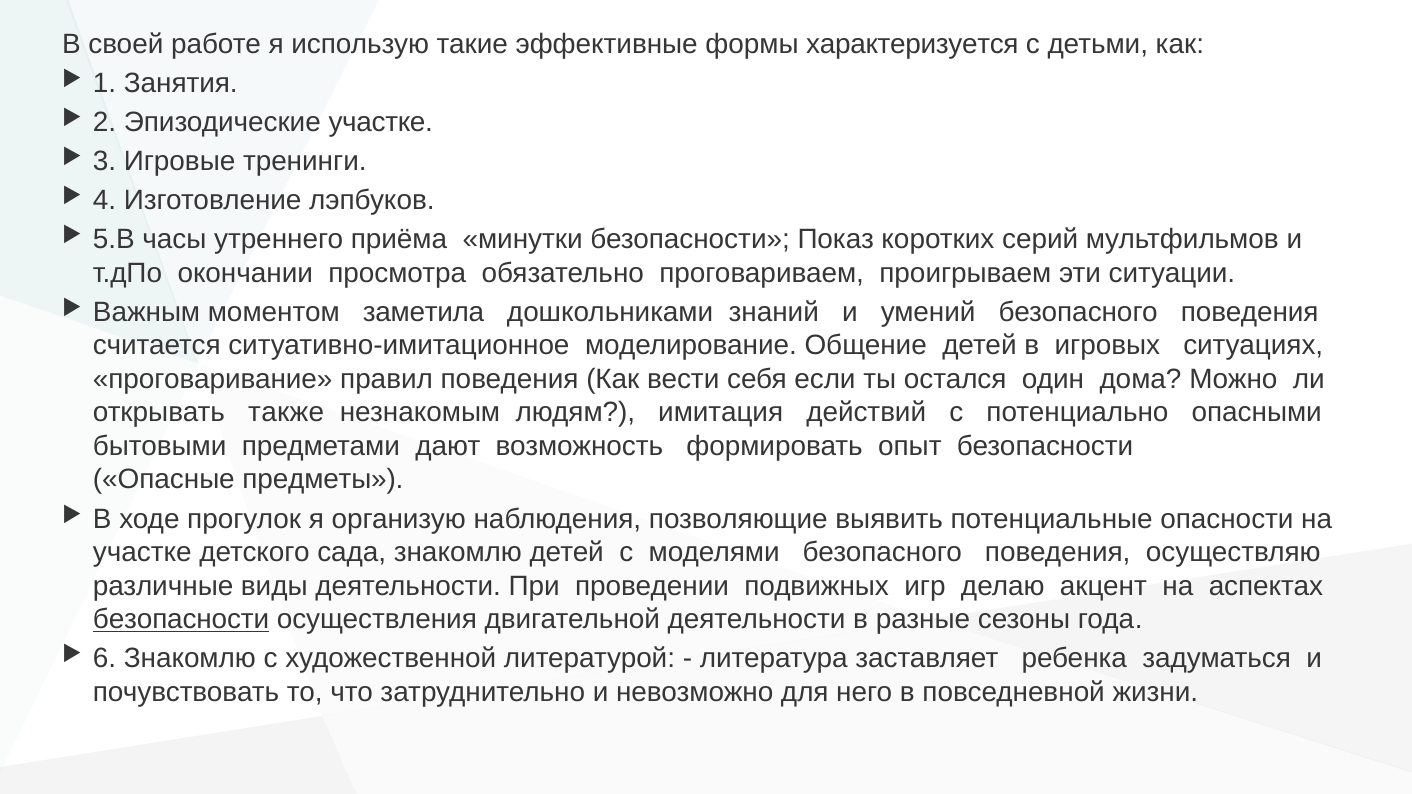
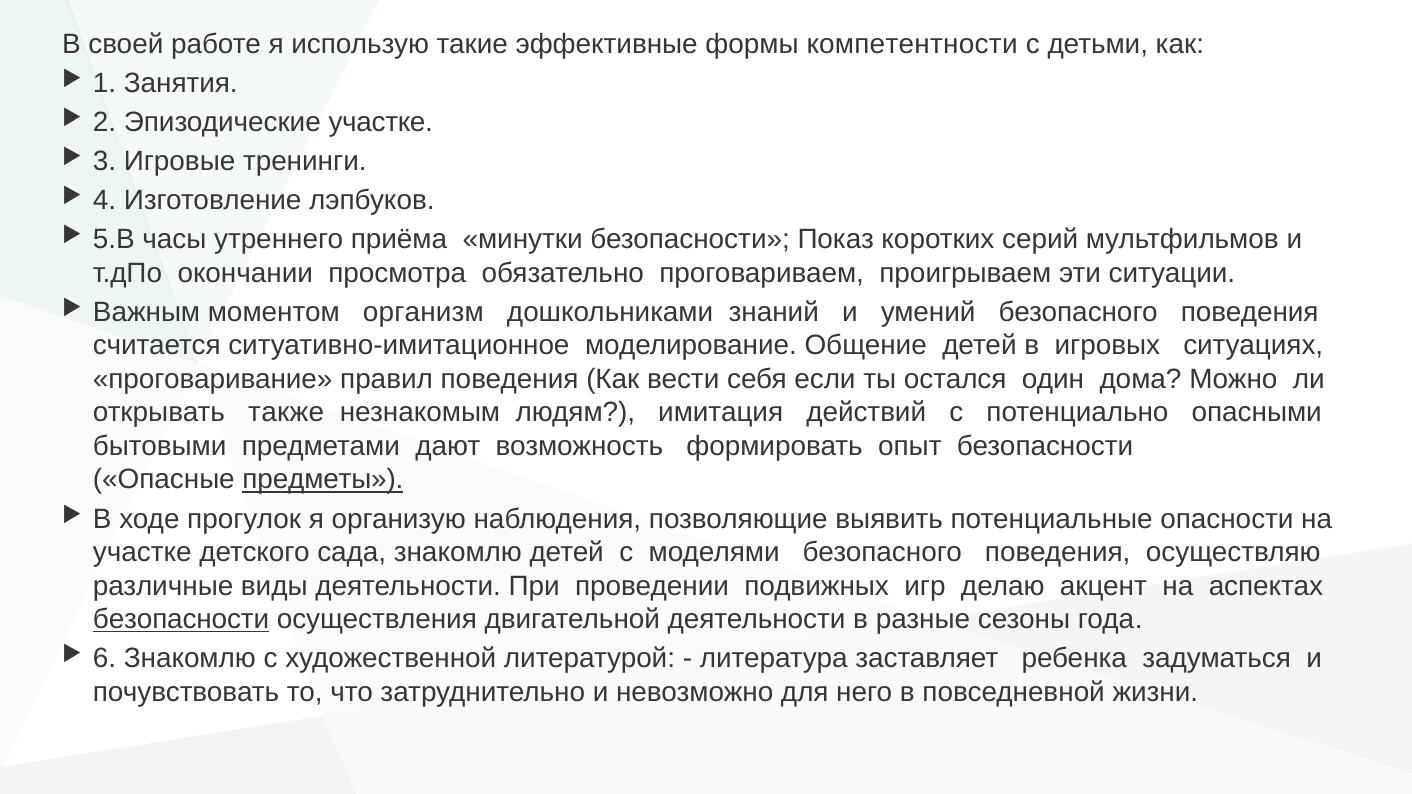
характеризуется: характеризуется -> компетентности (912, 44)
заметила: заметила -> организм (423, 312)
предметы underline: none -> present (323, 480)
